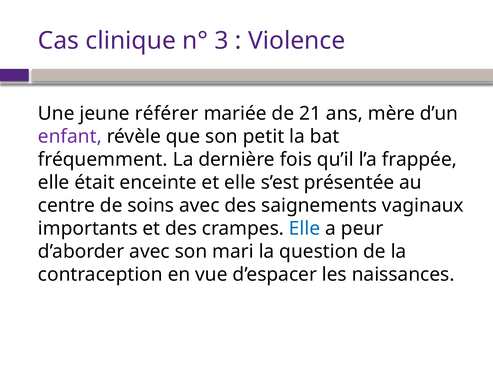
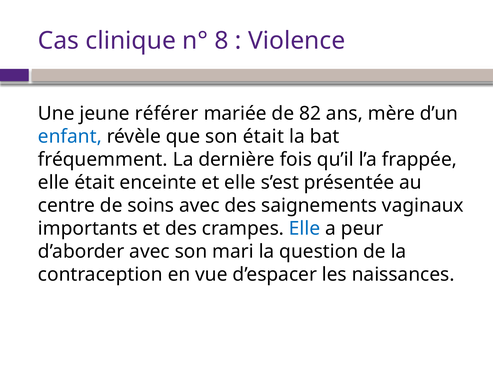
3: 3 -> 8 (222, 41)
21: 21 -> 82 (310, 114)
enfant colour: purple -> blue (70, 137)
son petit: petit -> était (263, 137)
